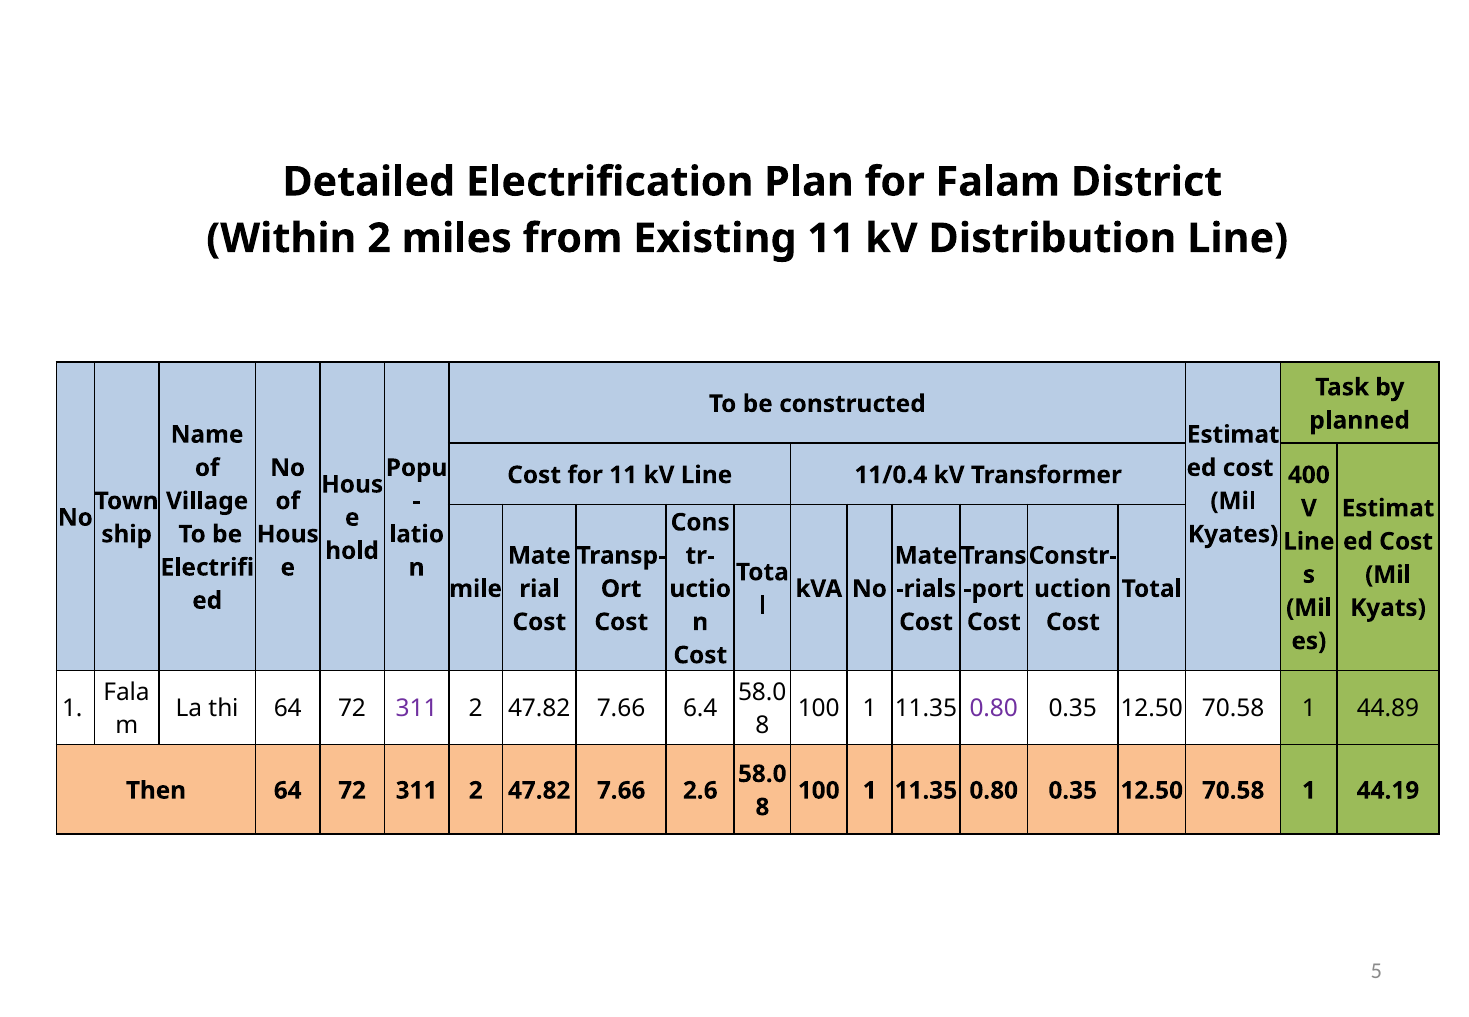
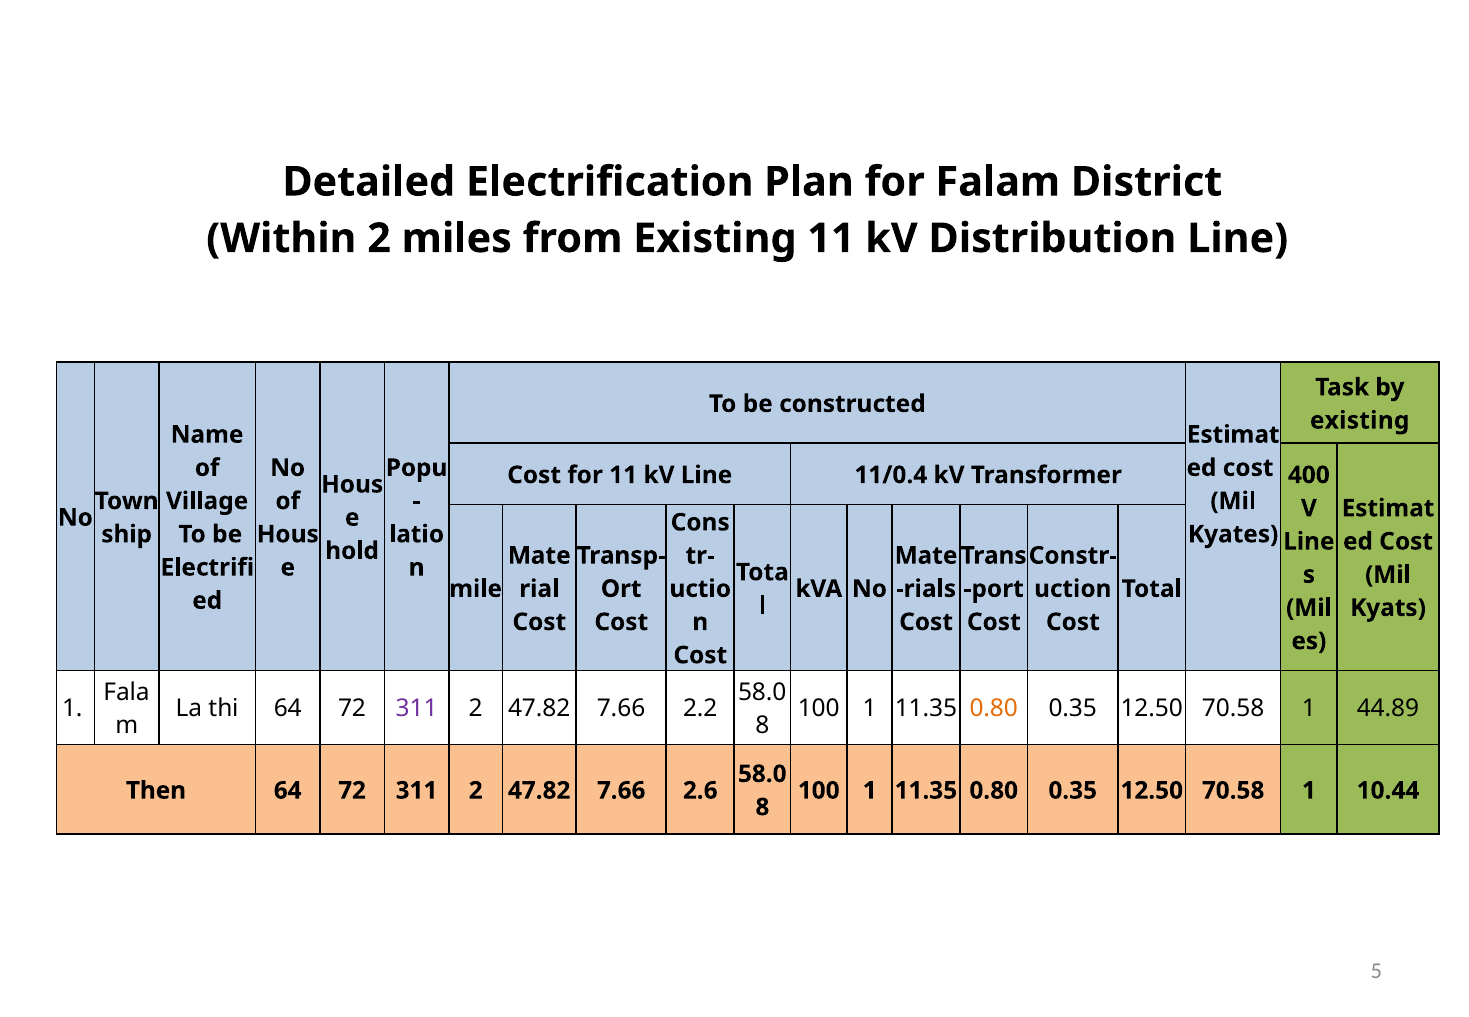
planned: planned -> existing (1360, 420)
6.4: 6.4 -> 2.2 (700, 709)
0.80 colour: purple -> orange (994, 709)
44.19: 44.19 -> 10.44 (1388, 791)
